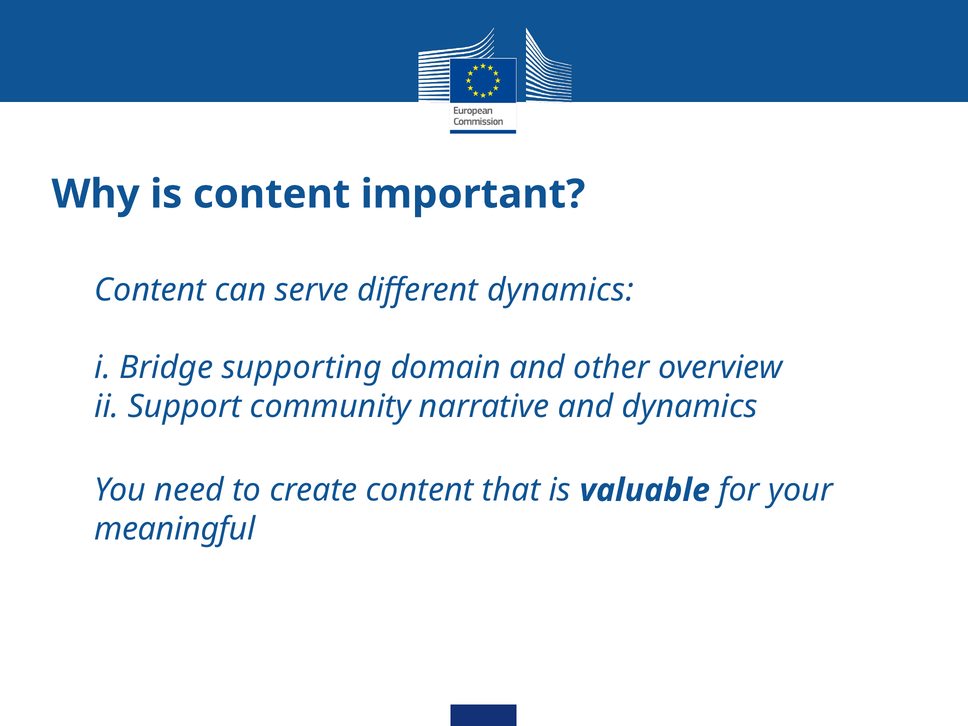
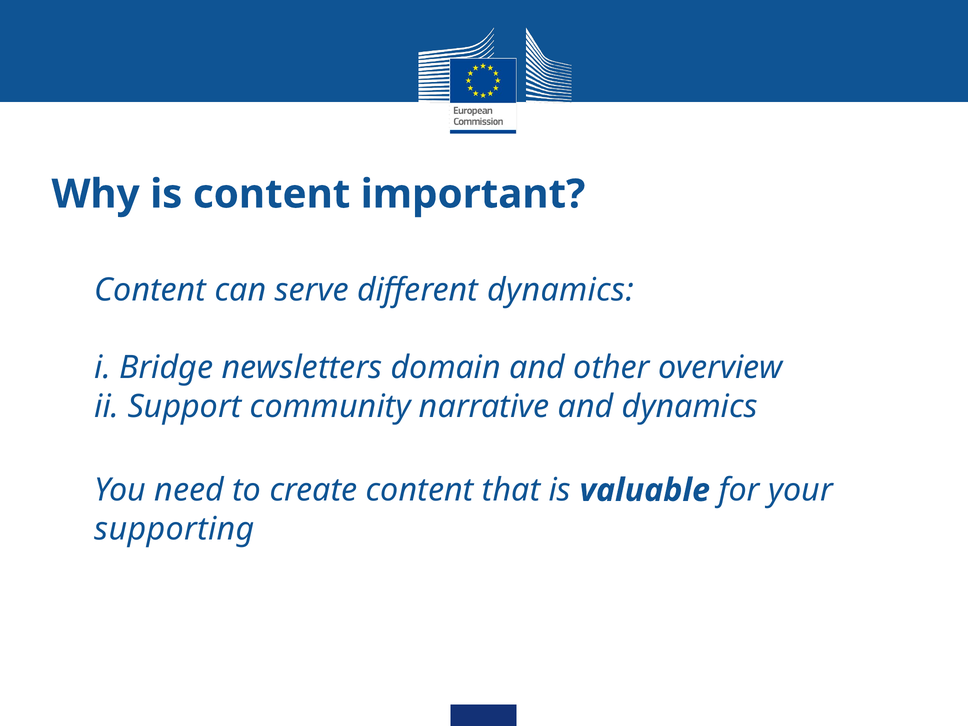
supporting: supporting -> newsletters (302, 368)
meaningful: meaningful -> supporting (175, 529)
